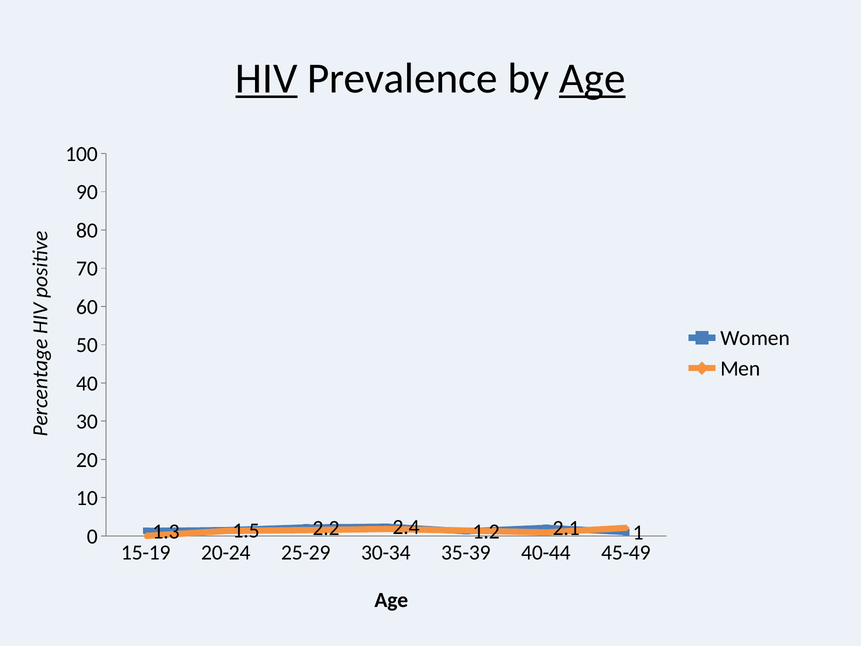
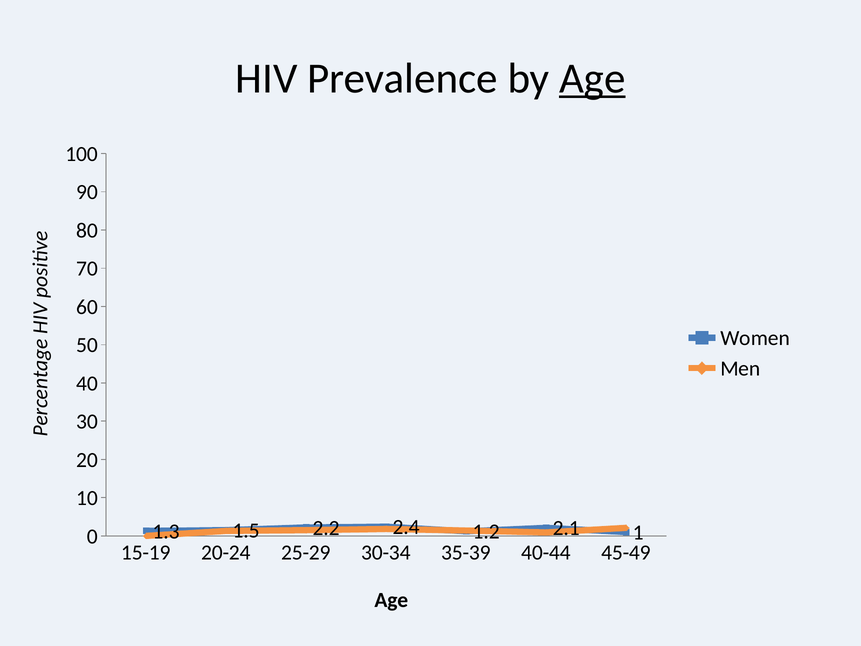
HIV underline: present -> none (266, 78)
